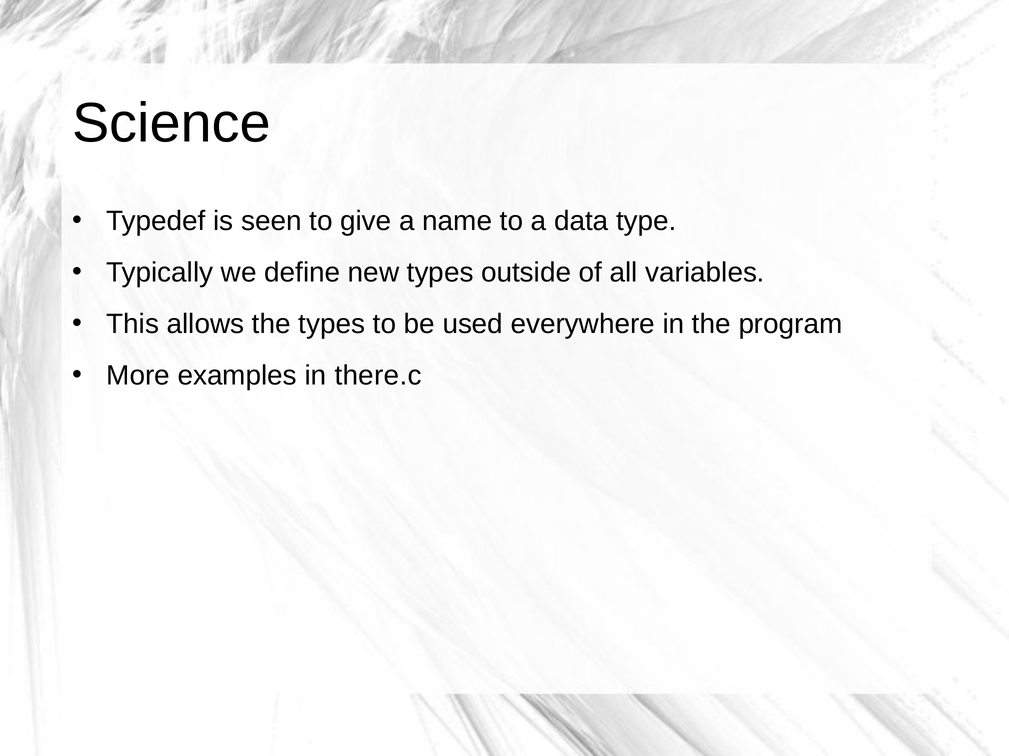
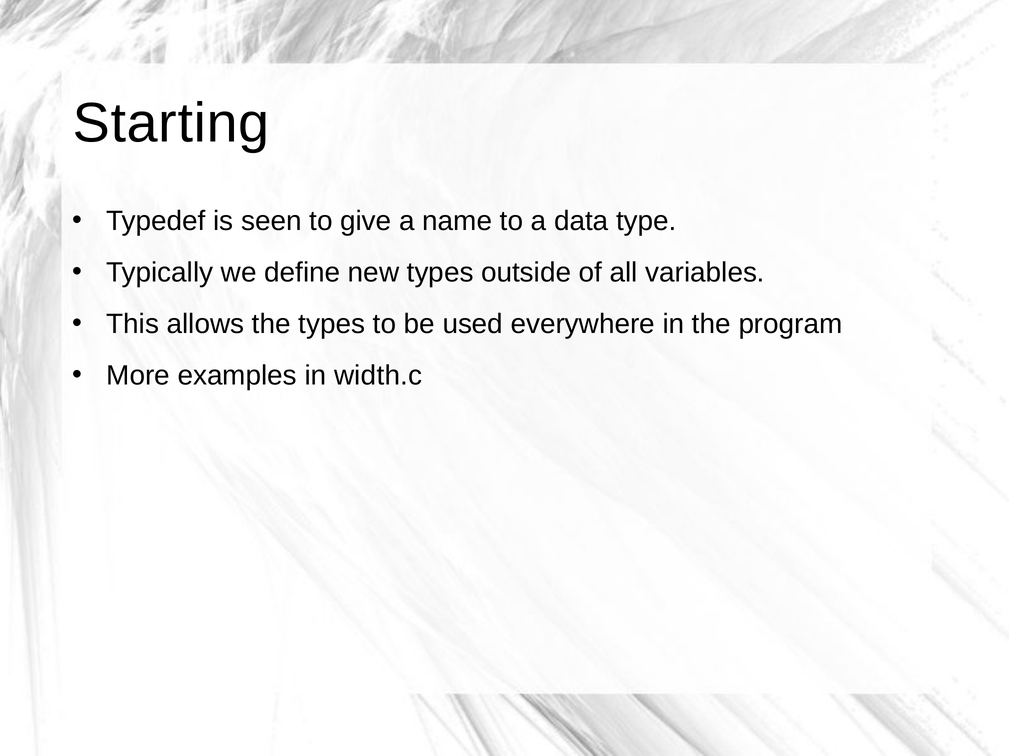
Science: Science -> Starting (171, 124)
there.c: there.c -> width.c (378, 376)
